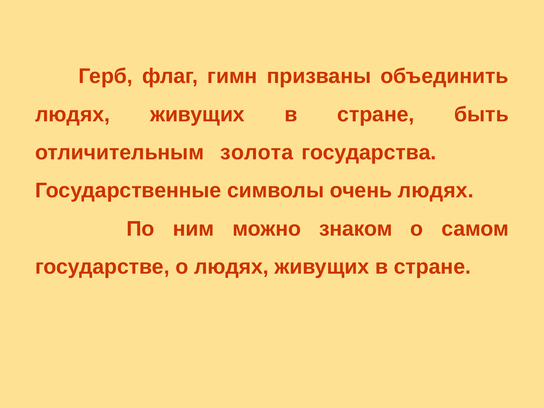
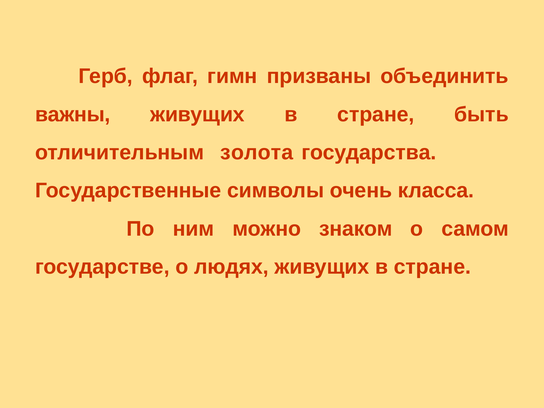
людях: людях -> важны (73, 114)
очень людях: людях -> класса (436, 191)
